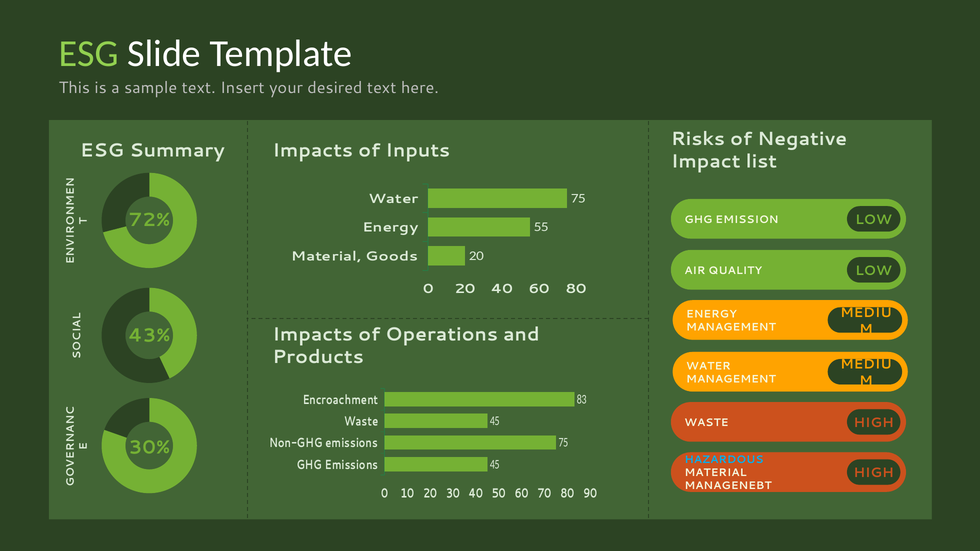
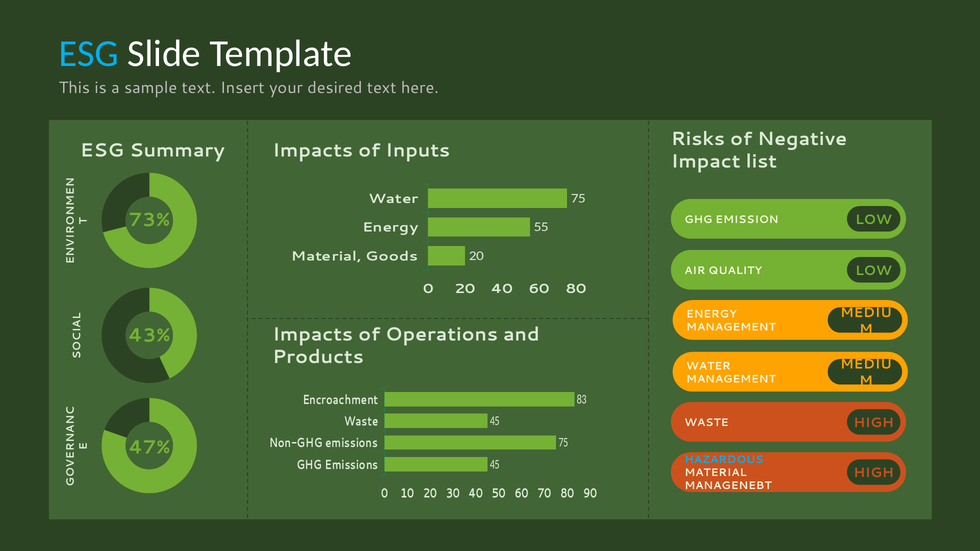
ESG colour: light green -> light blue (89, 53)
72%: 72% -> 73% (149, 220)
30%: 30% -> 47% (149, 448)
